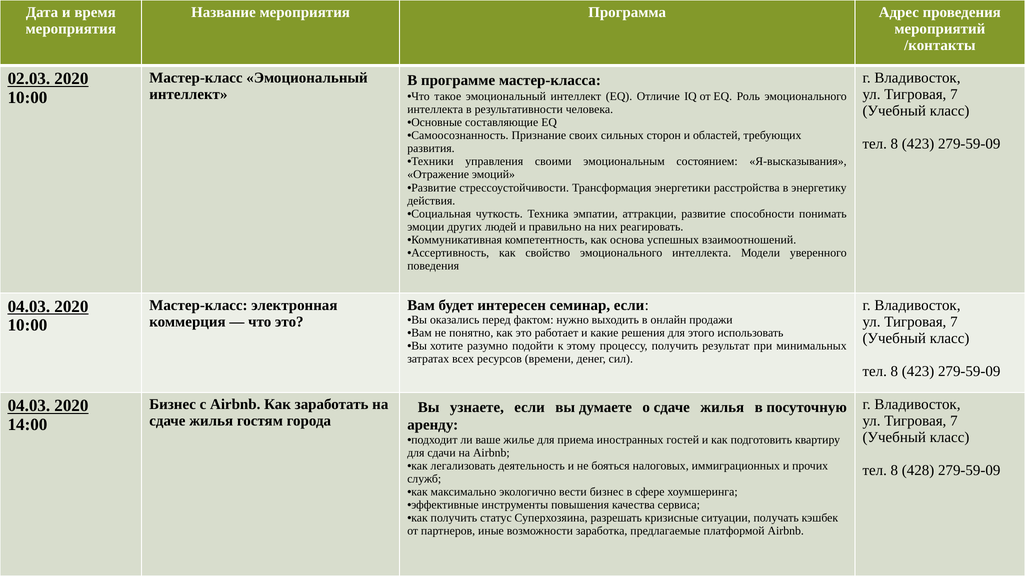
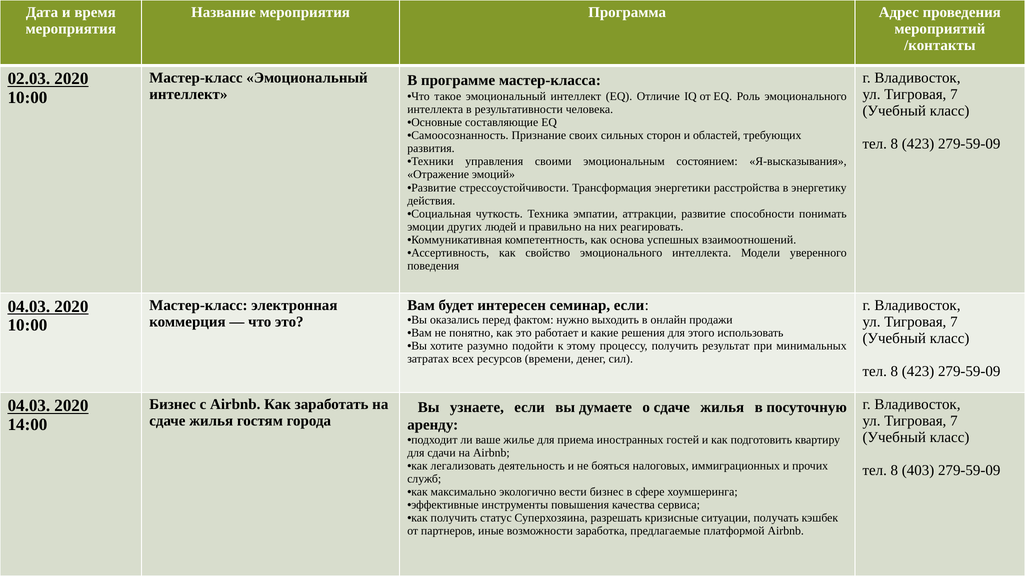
428: 428 -> 403 (918, 471)
